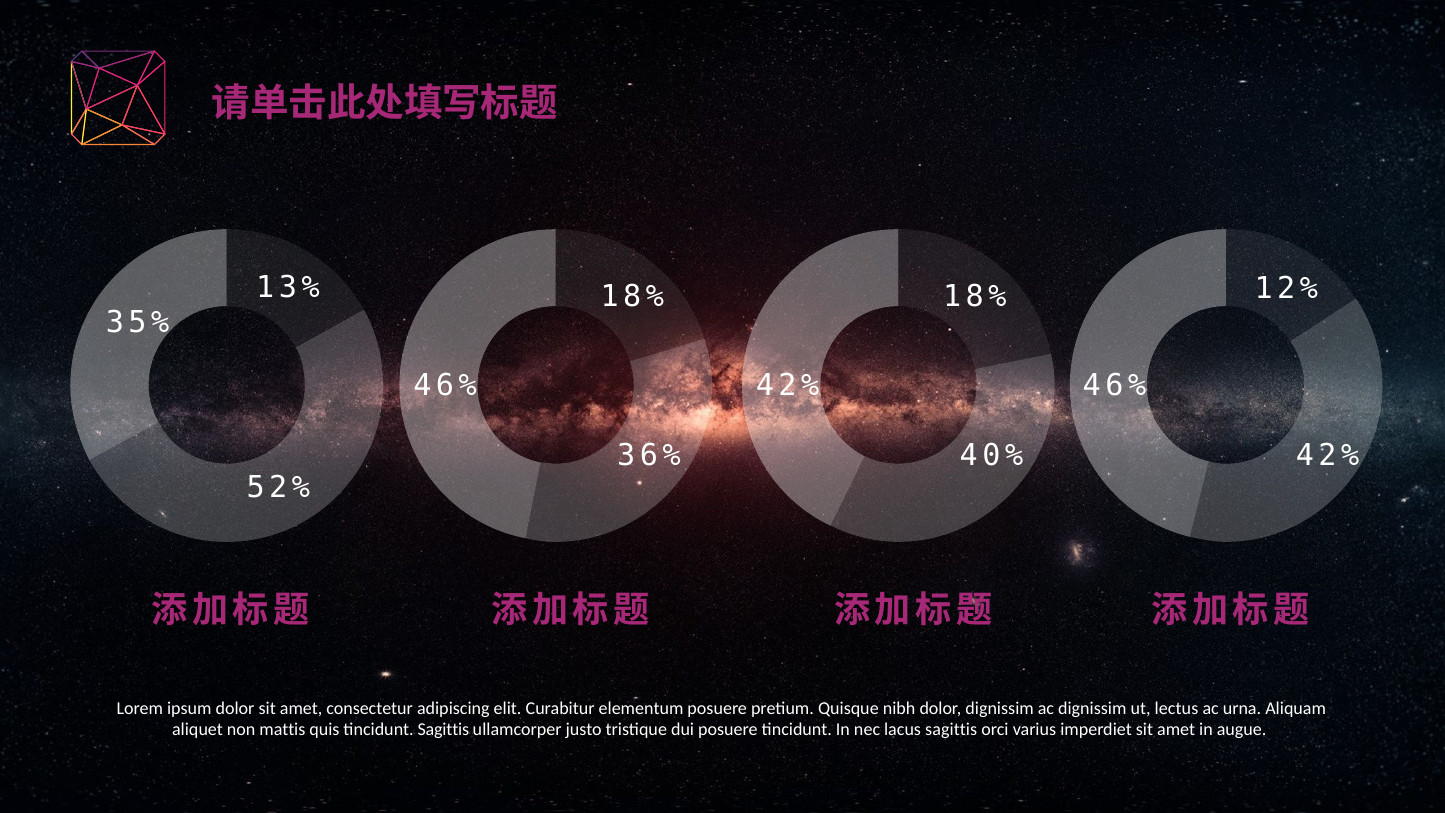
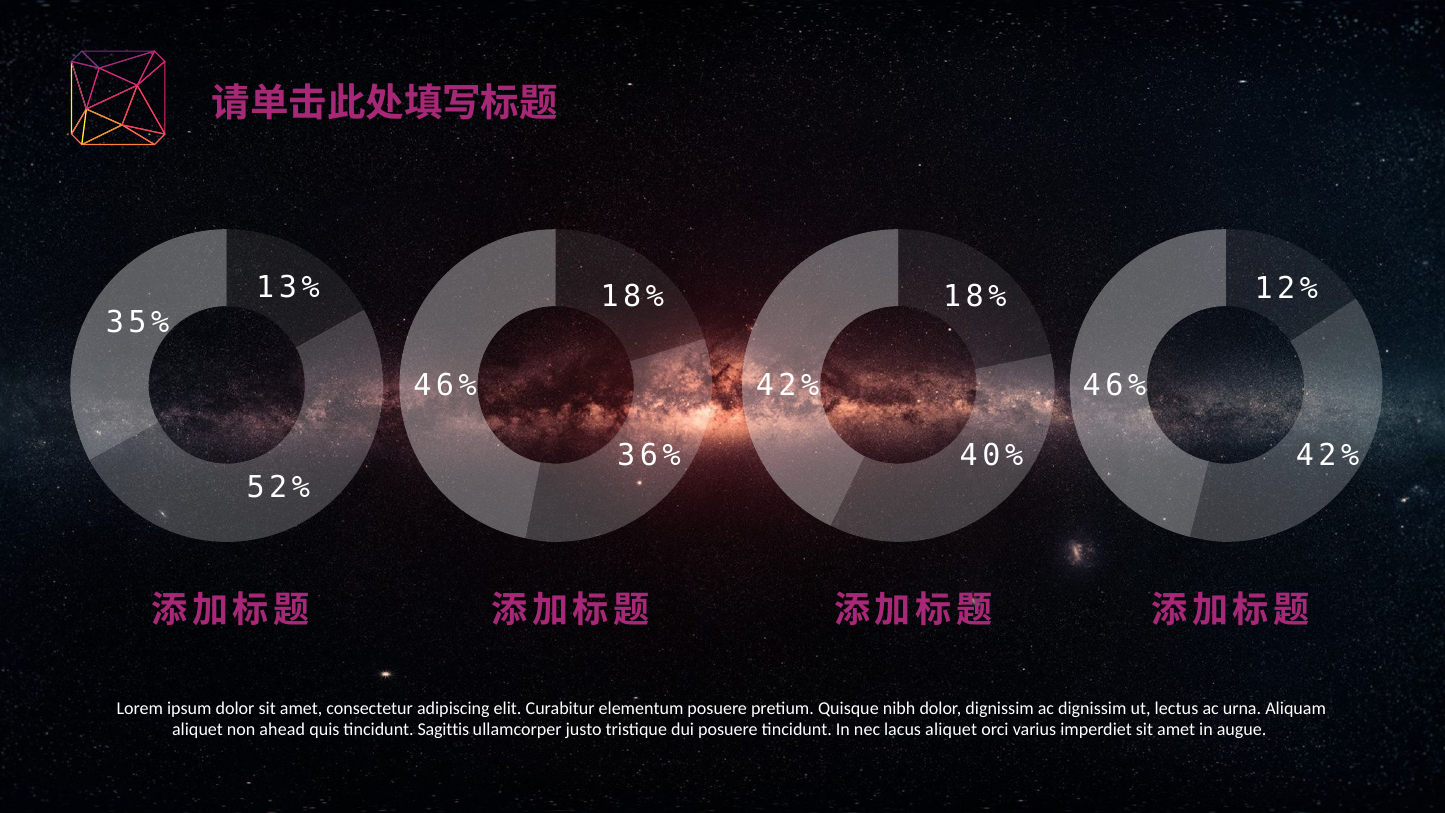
mattis: mattis -> ahead (282, 730)
lacus sagittis: sagittis -> aliquet (951, 730)
